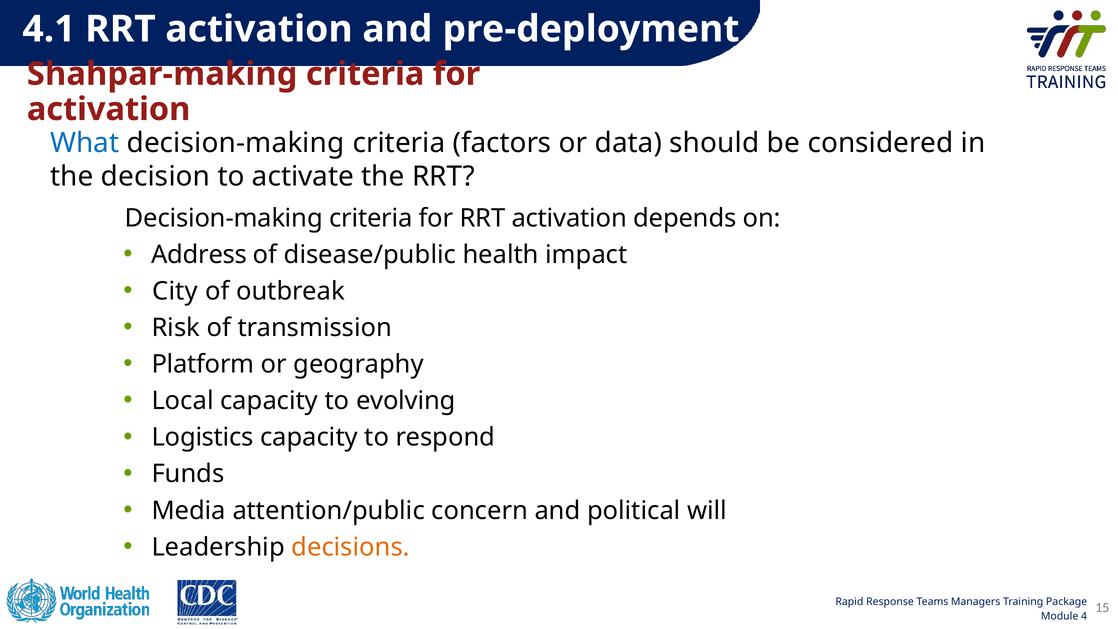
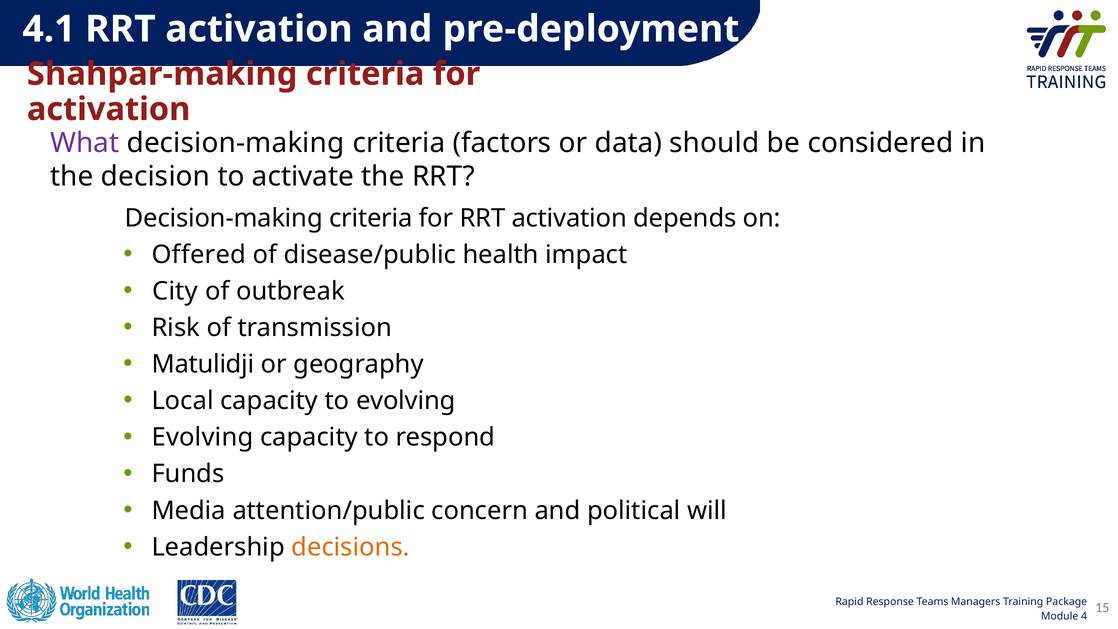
What colour: blue -> purple (85, 143)
Address: Address -> Offered (199, 255)
Platform: Platform -> Matulidji (203, 364)
Logistics: Logistics -> Evolving (202, 437)
